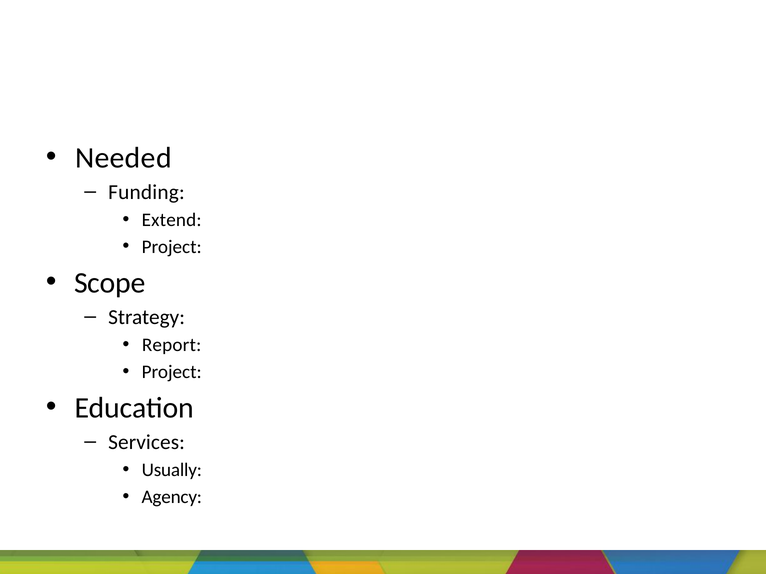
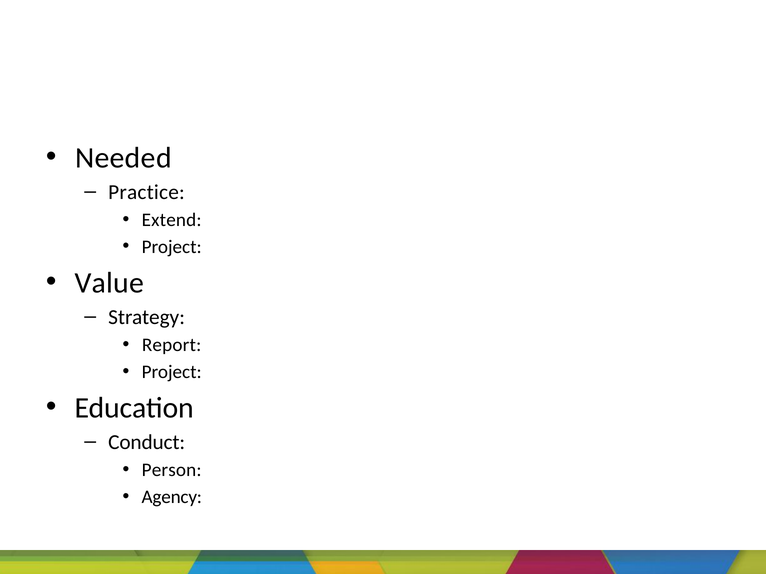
Funding: Funding -> Practice (146, 192)
Scope: Scope -> Value (109, 283)
Services: Services -> Conduct (147, 442)
Usually: Usually -> Person (172, 470)
